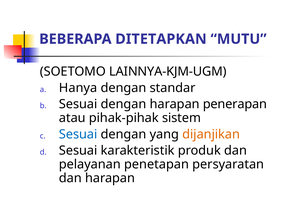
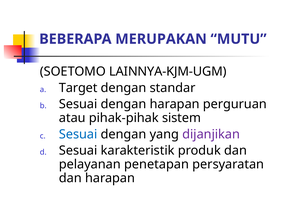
DITETAPKAN: DITETAPKAN -> MERUPAKAN (161, 39)
Hanya: Hanya -> Target (78, 88)
penerapan: penerapan -> perguruan (235, 104)
dijanjikan colour: orange -> purple (211, 134)
